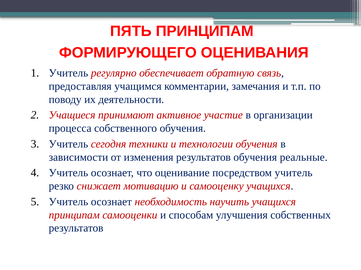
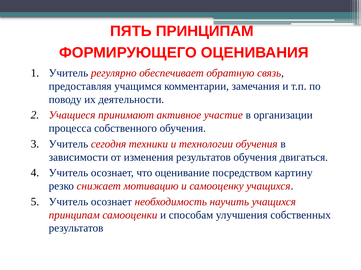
реальные: реальные -> двигаться (304, 158)
посредством учитель: учитель -> картину (294, 173)
